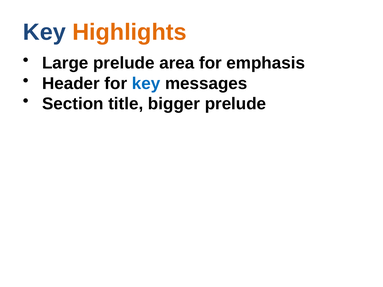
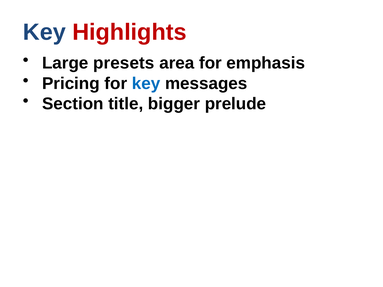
Highlights colour: orange -> red (129, 32)
Large prelude: prelude -> presets (124, 63)
Header: Header -> Pricing (71, 84)
